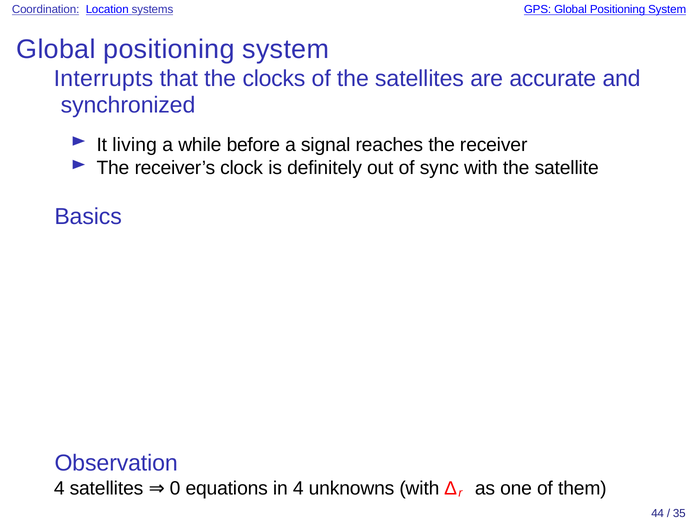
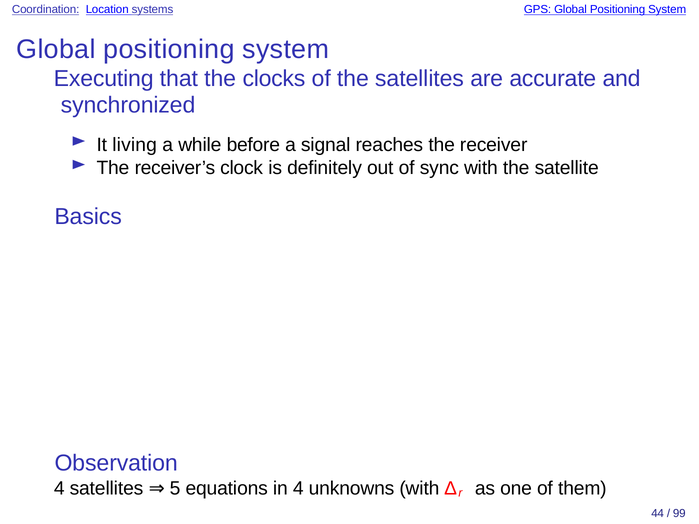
Interrupts: Interrupts -> Executing (104, 79)
0: 0 -> 5 (175, 489)
35: 35 -> 99 (679, 514)
